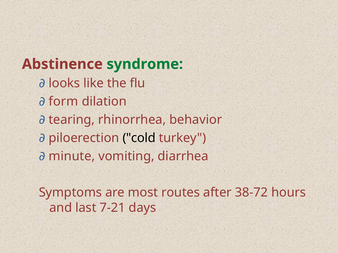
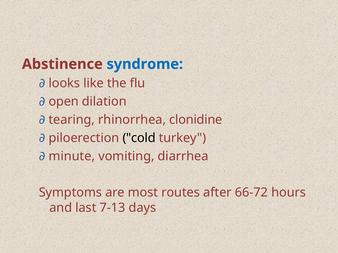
syndrome colour: green -> blue (145, 64)
form: form -> open (64, 102)
behavior: behavior -> clonidine (196, 120)
38-72: 38-72 -> 66-72 (251, 193)
7-21: 7-21 -> 7-13 (113, 208)
